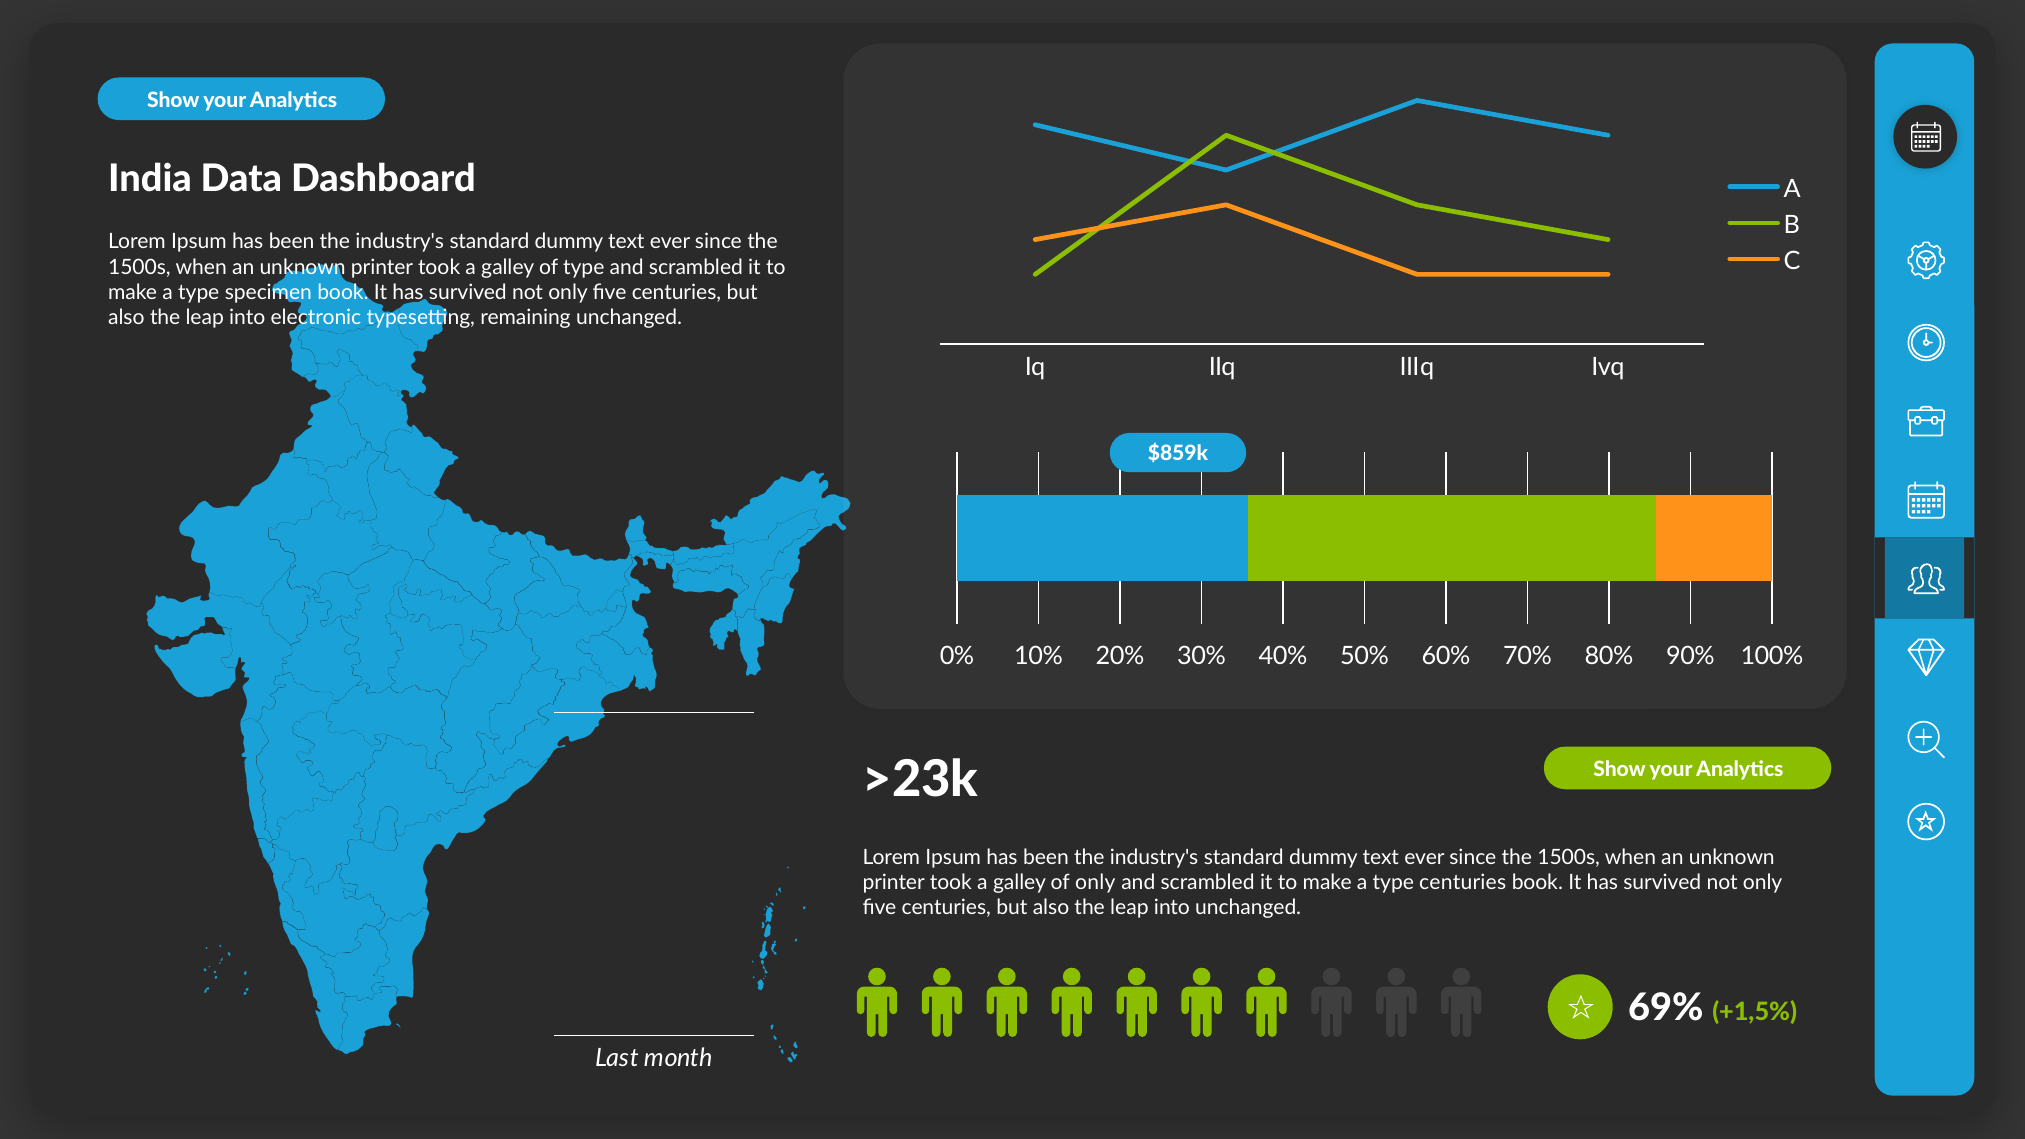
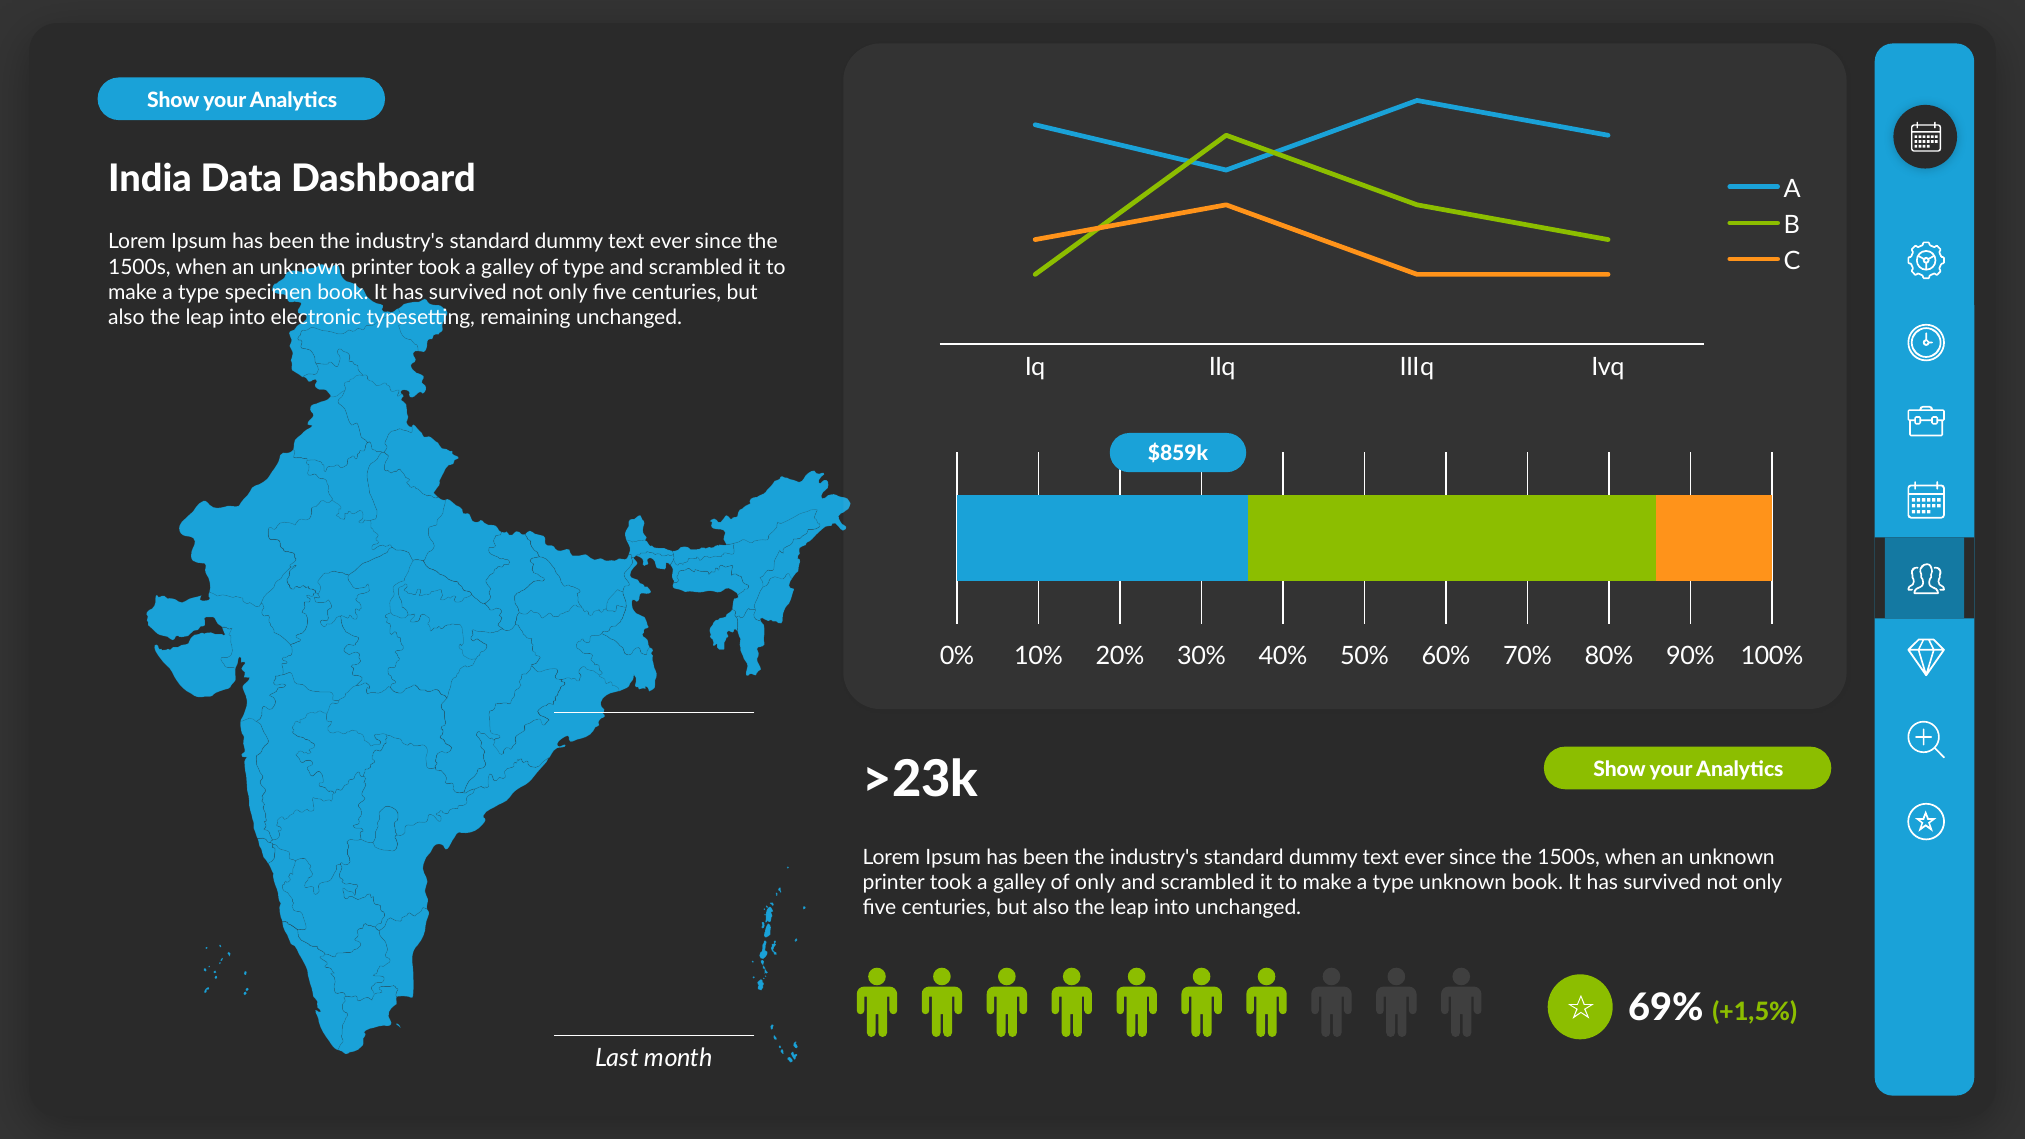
type centuries: centuries -> unknown (1463, 883)
